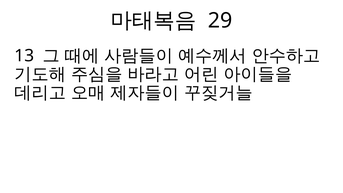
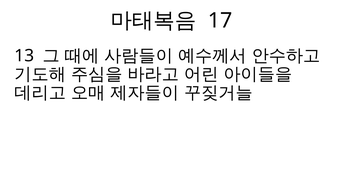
29: 29 -> 17 (220, 21)
